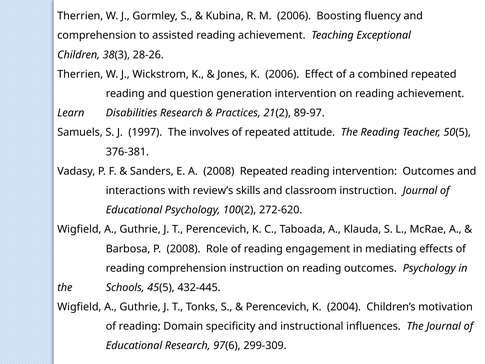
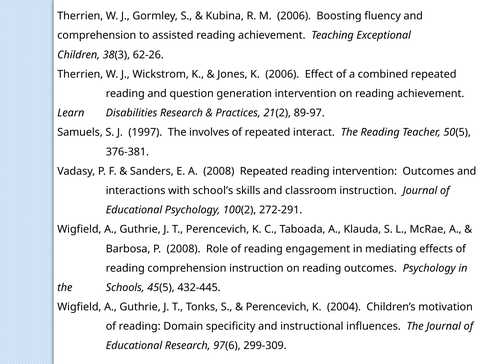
28-26: 28-26 -> 62-26 (148, 55)
attitude: attitude -> interact (314, 132)
review’s: review’s -> school’s (213, 190)
272-620: 272-620 -> 272-291 (281, 210)
